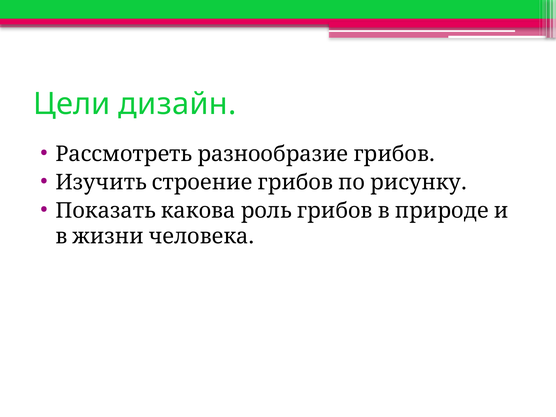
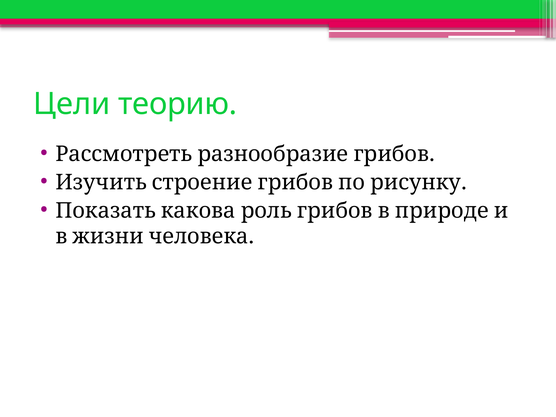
дизайн: дизайн -> теорию (178, 104)
